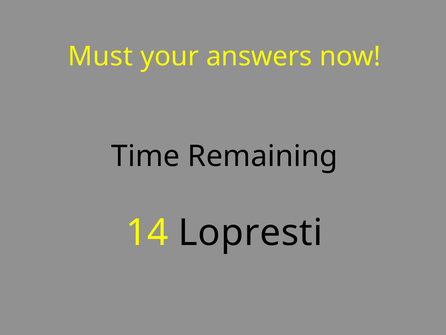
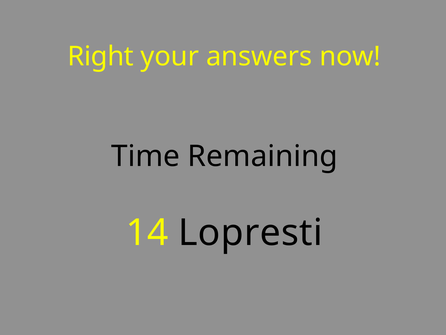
Must: Must -> Right (101, 57)
